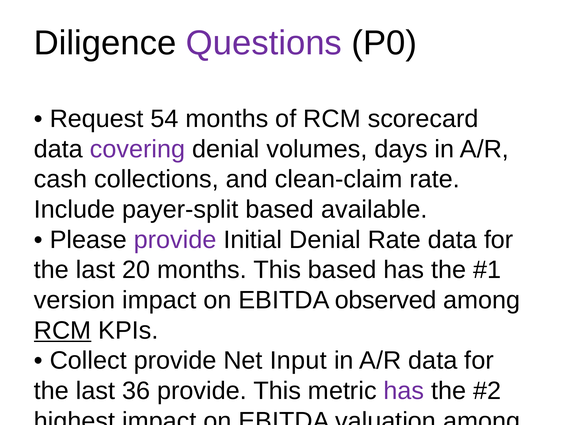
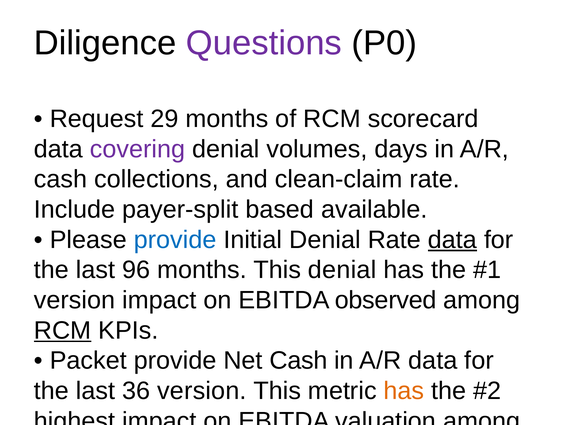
54: 54 -> 29 (165, 119)
provide colour: purple -> blue (175, 240)
data underline: none -> present (452, 240)
20: 20 -> 96 (136, 270)
This based: based -> denial (342, 270)
Collect: Collect -> Packet (88, 361)
Net Input: Input -> Cash (298, 361)
36 provide: provide -> version (202, 391)
has colour: purple -> orange (404, 391)
